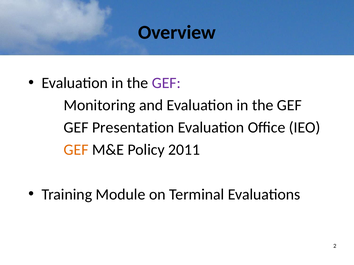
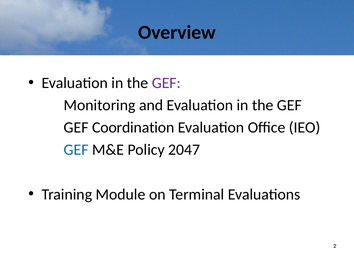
Presentation: Presentation -> Coordination (133, 128)
GEF colour: orange -> blue (76, 150)
2011: 2011 -> 2047 (184, 150)
